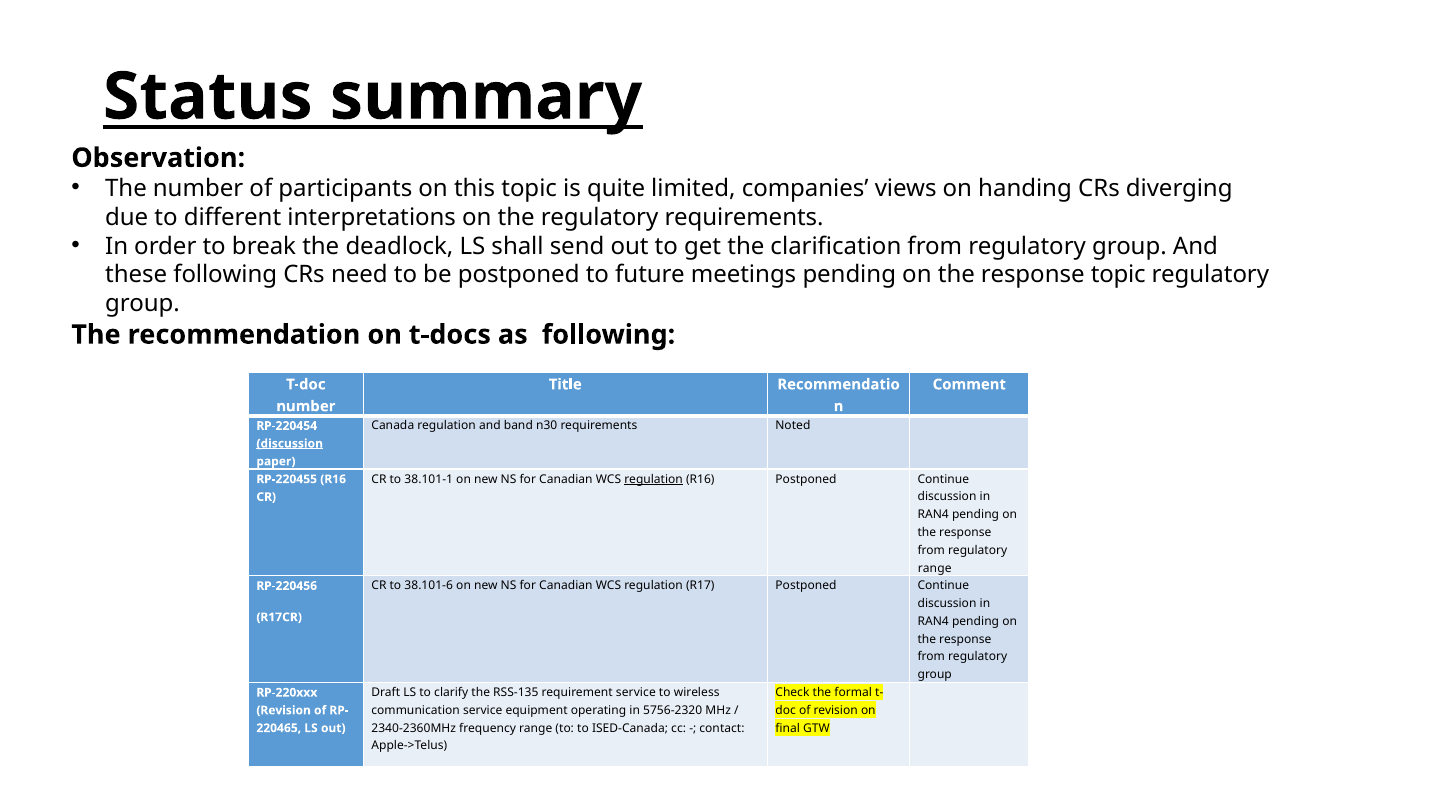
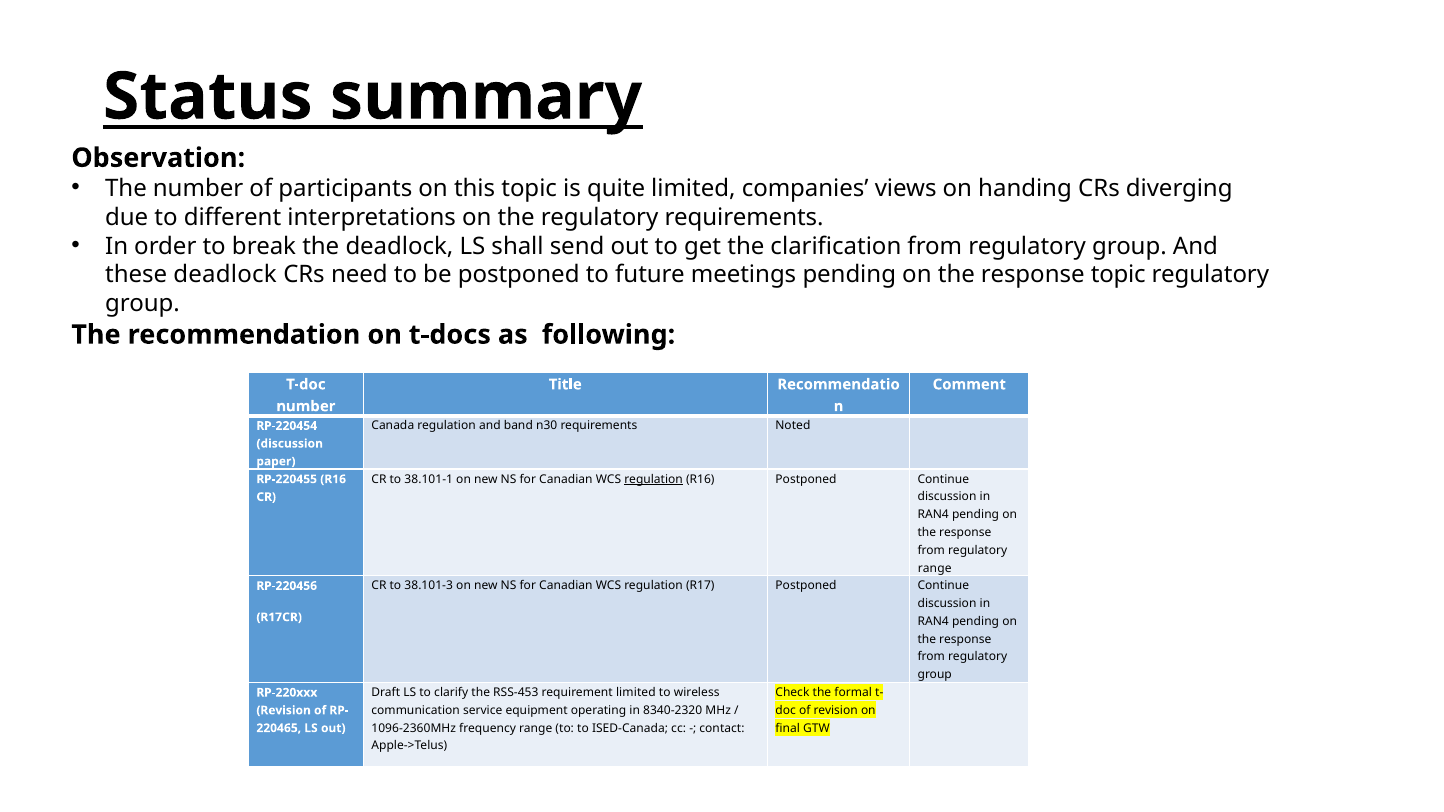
these following: following -> deadlock (225, 275)
discussion underline: present -> none (290, 444)
38.101-6: 38.101-6 -> 38.101-3 (429, 586)
RSS-135: RSS-135 -> RSS-453 (516, 693)
requirement service: service -> limited (636, 693)
5756-2320: 5756-2320 -> 8340-2320 (673, 711)
2340-2360MHz: 2340-2360MHz -> 1096-2360MHz (414, 728)
